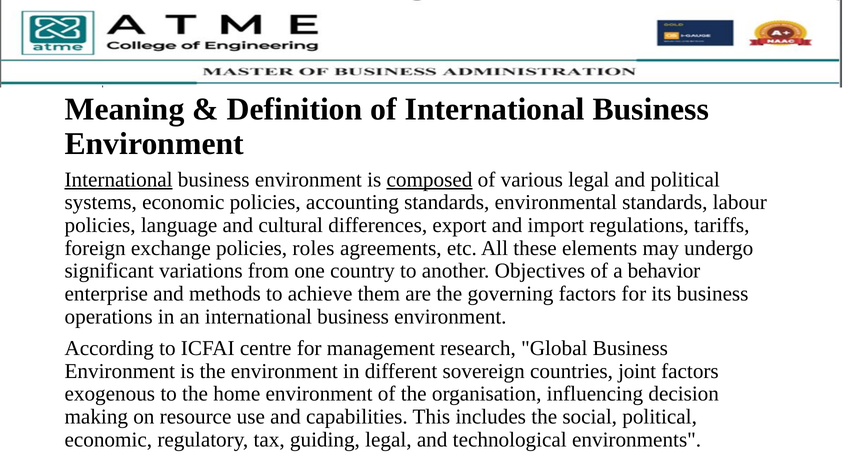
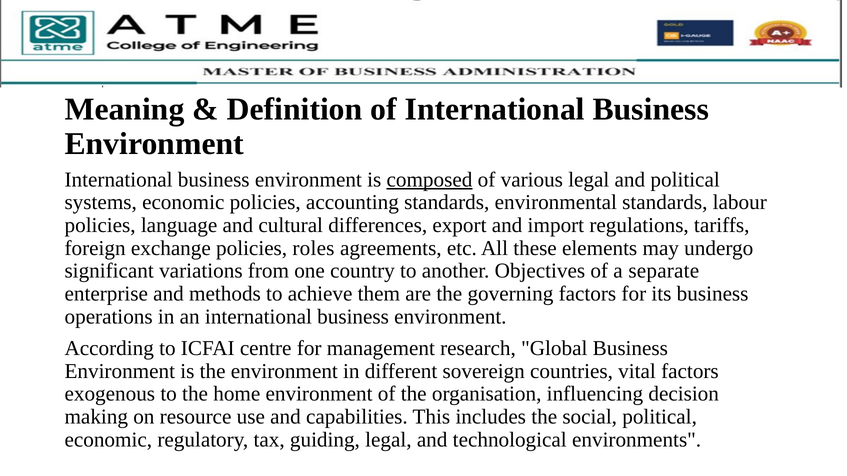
International underline: present -> none (119, 180)
behavior: behavior -> separate (664, 271)
joint: joint -> vital (637, 371)
